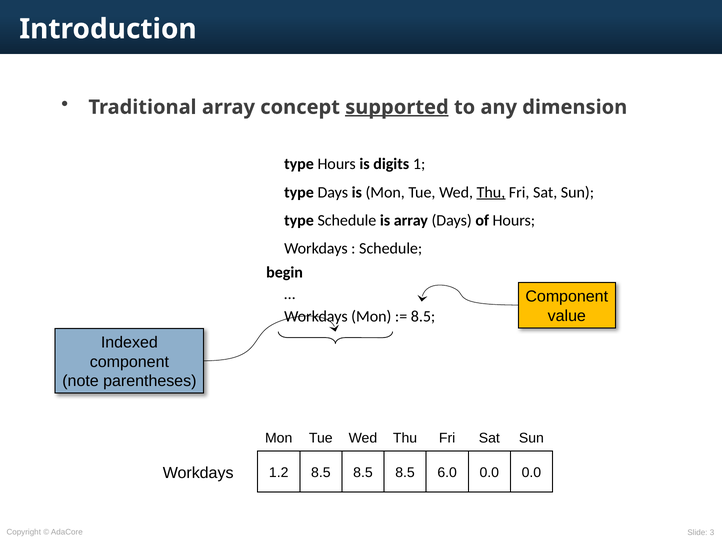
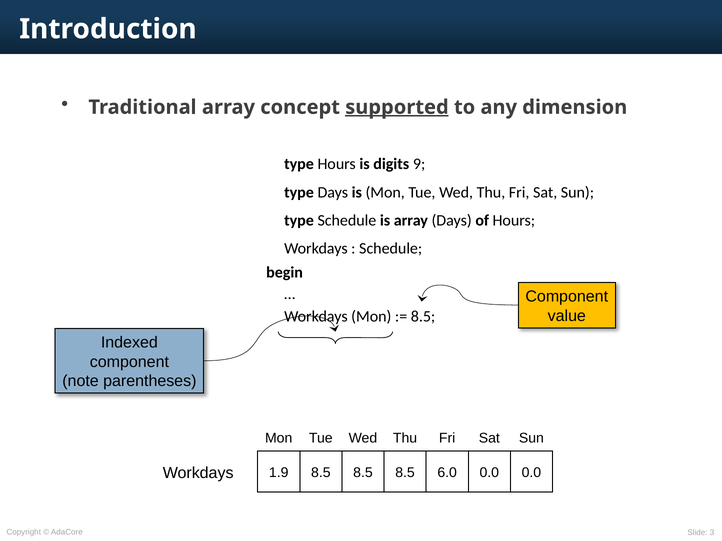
1: 1 -> 9 (419, 164)
Thu underline: present -> none (491, 192)
1.2: 1.2 -> 1.9 (279, 473)
